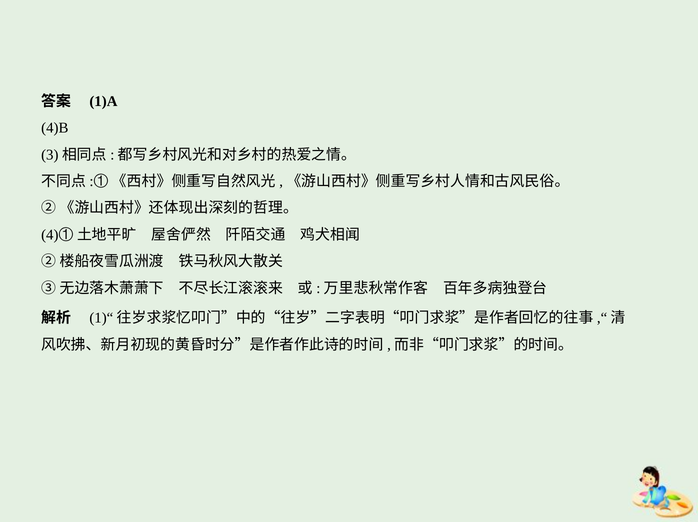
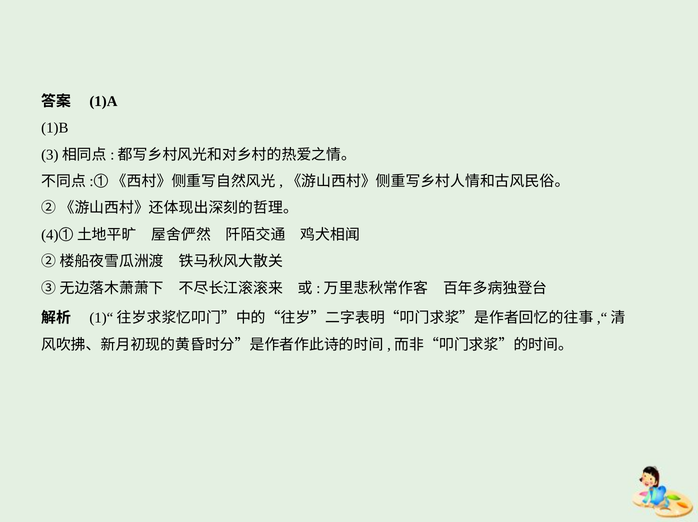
4)B: 4)B -> 1)B (55, 128)
